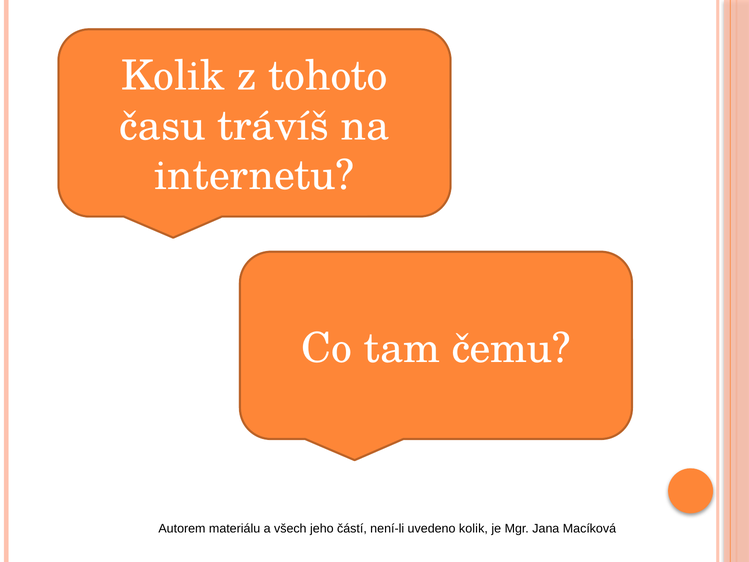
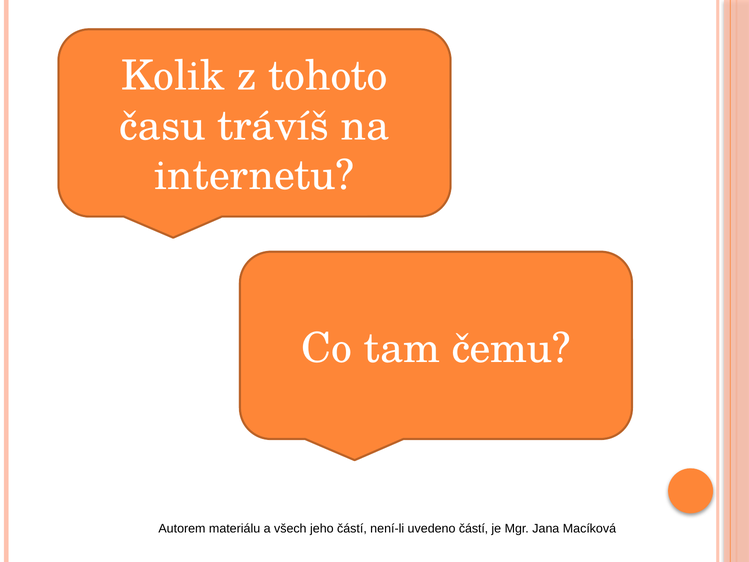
uvedeno kolik: kolik -> částí (474, 529)
